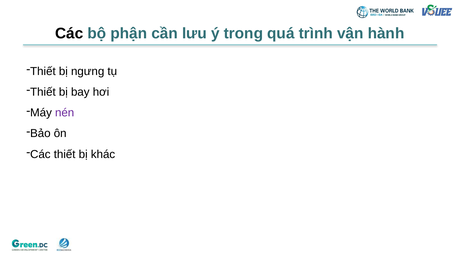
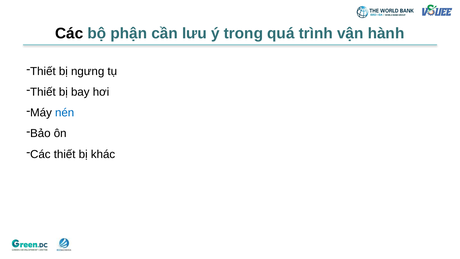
nén colour: purple -> blue (65, 113)
